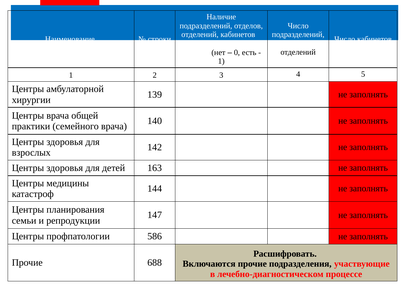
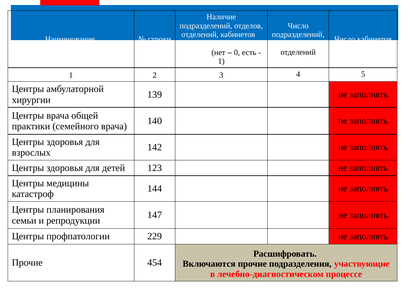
163: 163 -> 123 (155, 168)
586: 586 -> 229 (155, 236)
688: 688 -> 454 (155, 262)
